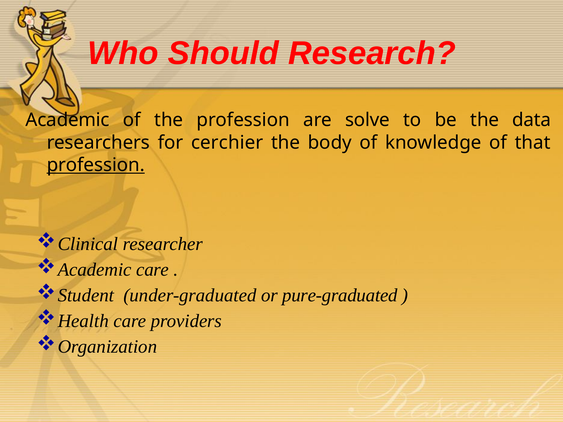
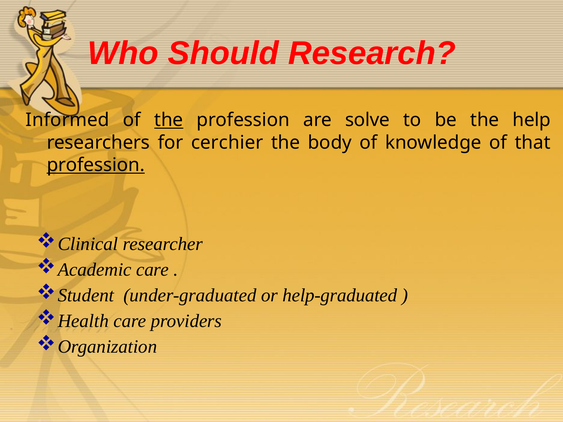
Academic: Academic -> Informed (67, 120)
the underline: none -> present (169, 120)
data: data -> help (532, 120)
pure-graduated: pure-graduated -> help-graduated (340, 295)
